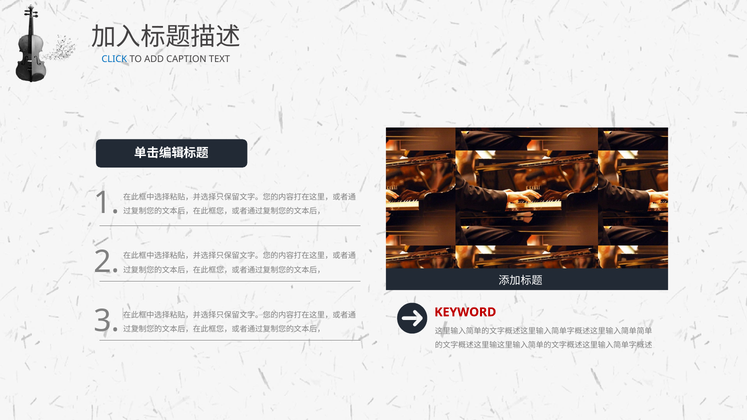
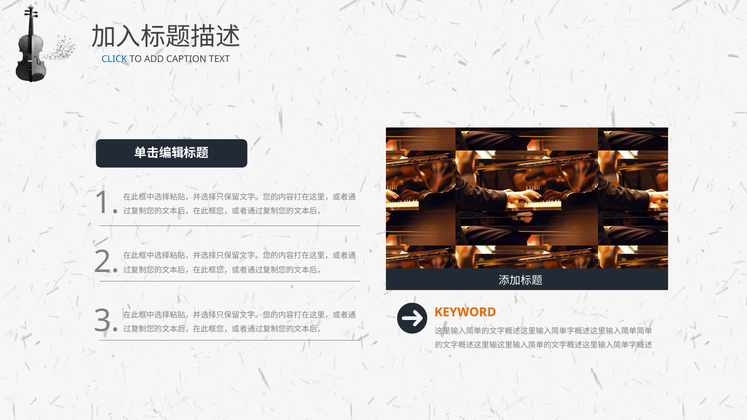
KEYWORD colour: red -> orange (465, 312)
